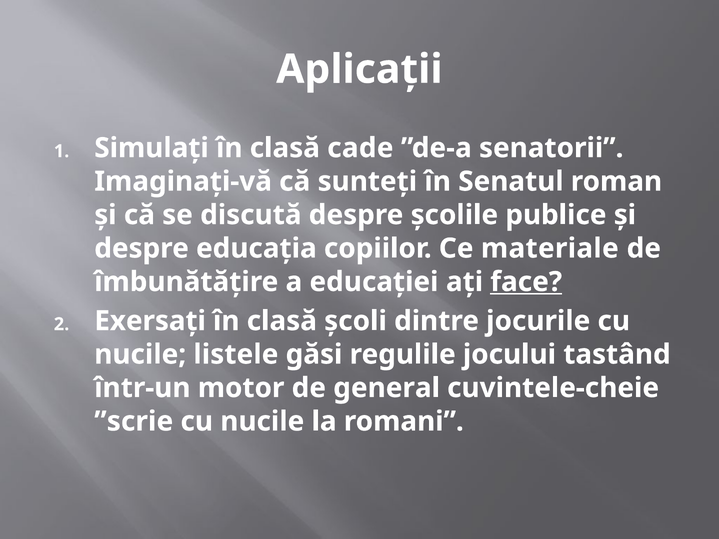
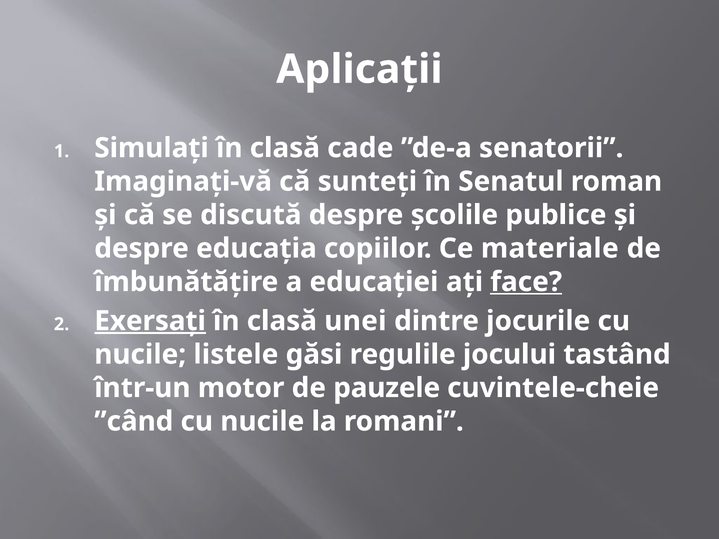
Exersați underline: none -> present (150, 321)
școli: școli -> unei (355, 321)
general: general -> pauzele (387, 388)
”scrie: ”scrie -> ”când (134, 422)
